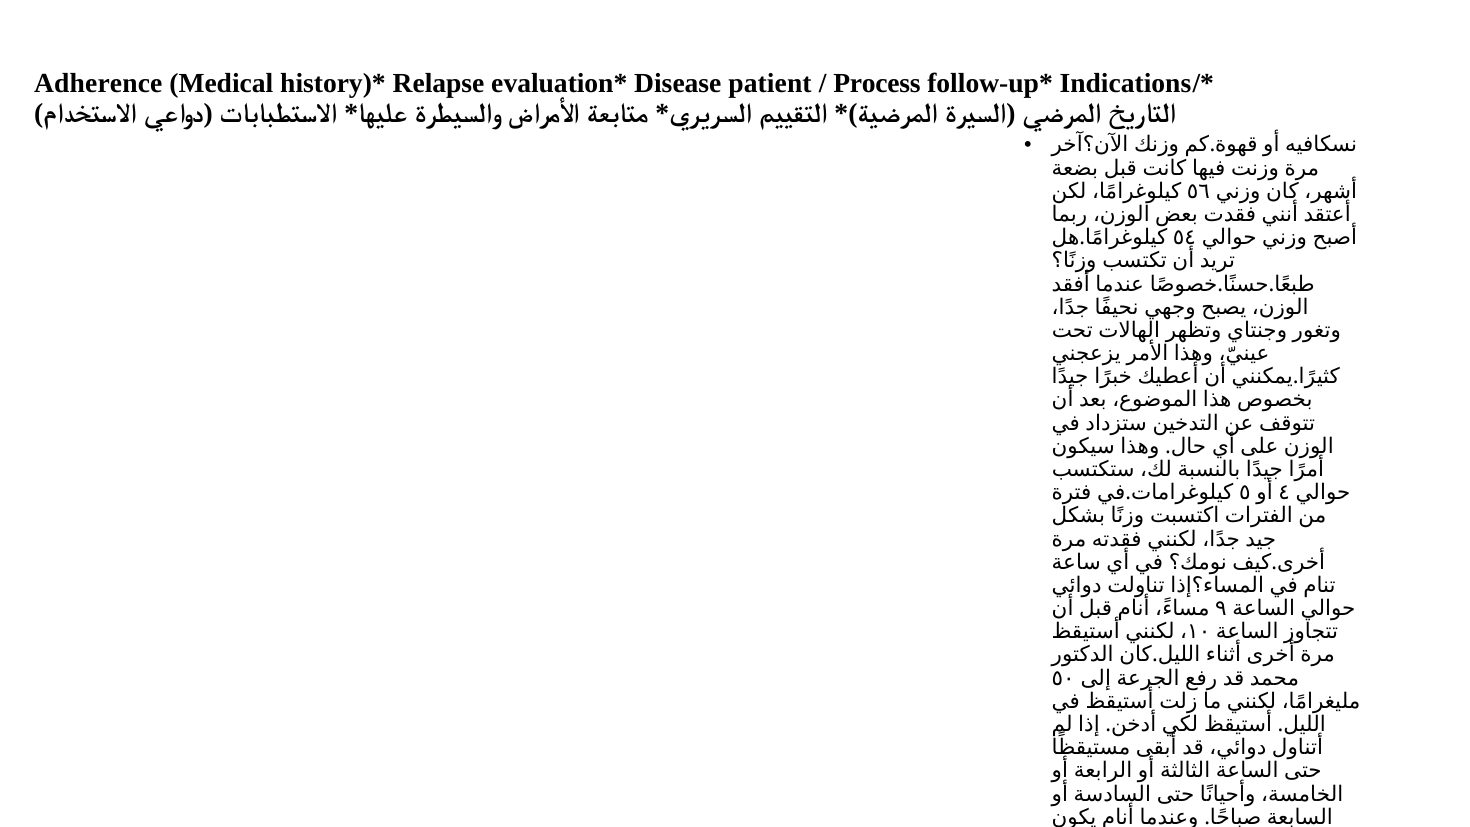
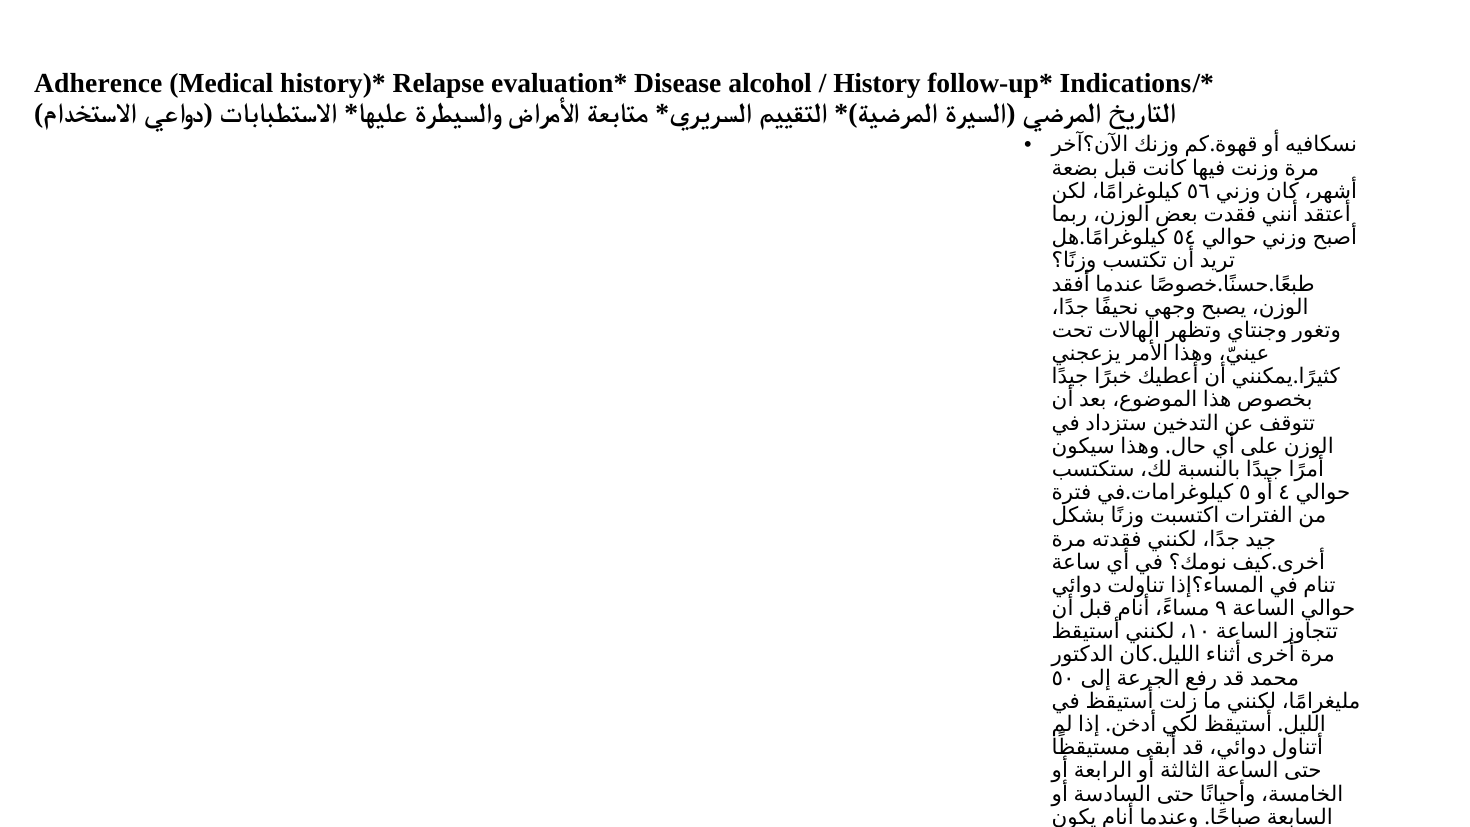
patient: patient -> alcohol (770, 84)
Process: Process -> History (877, 84)
